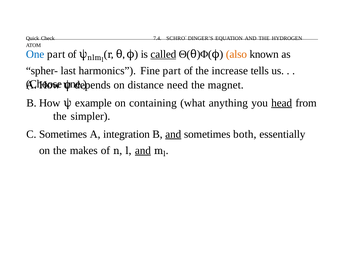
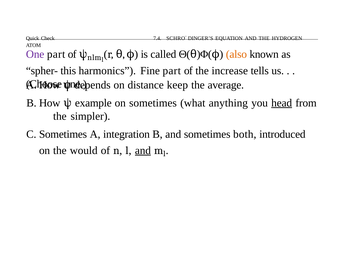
One colour: blue -> purple (35, 54)
called underline: present -> none (163, 54)
last: last -> this (68, 71)
need: need -> keep (177, 85)
magnet: magnet -> average (226, 85)
on containing: containing -> sometimes (153, 103)
and underline: present -> none (173, 134)
essentially: essentially -> introduced (282, 134)
makes: makes -> would (84, 150)
